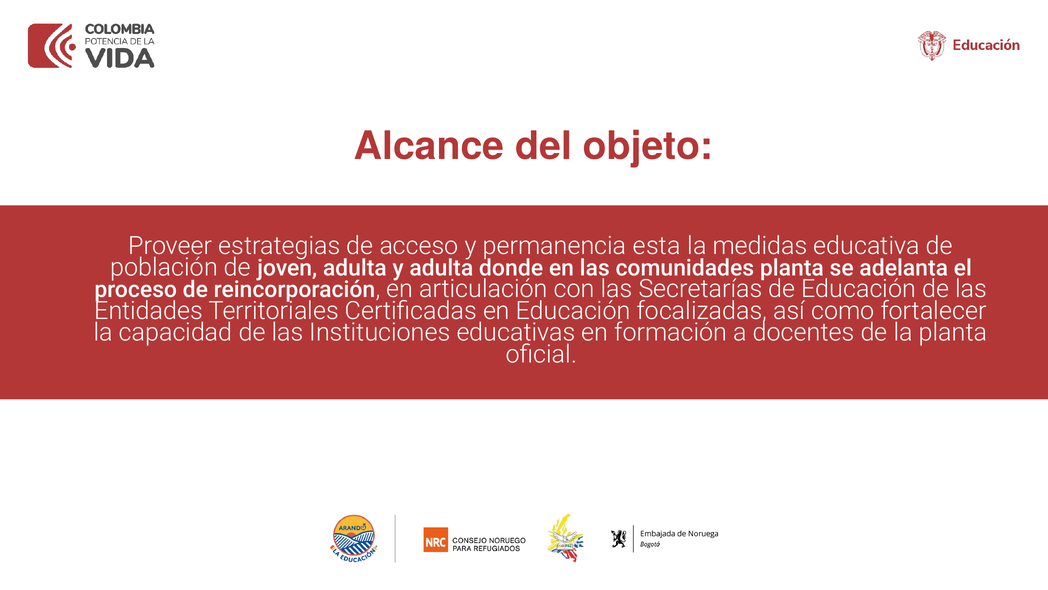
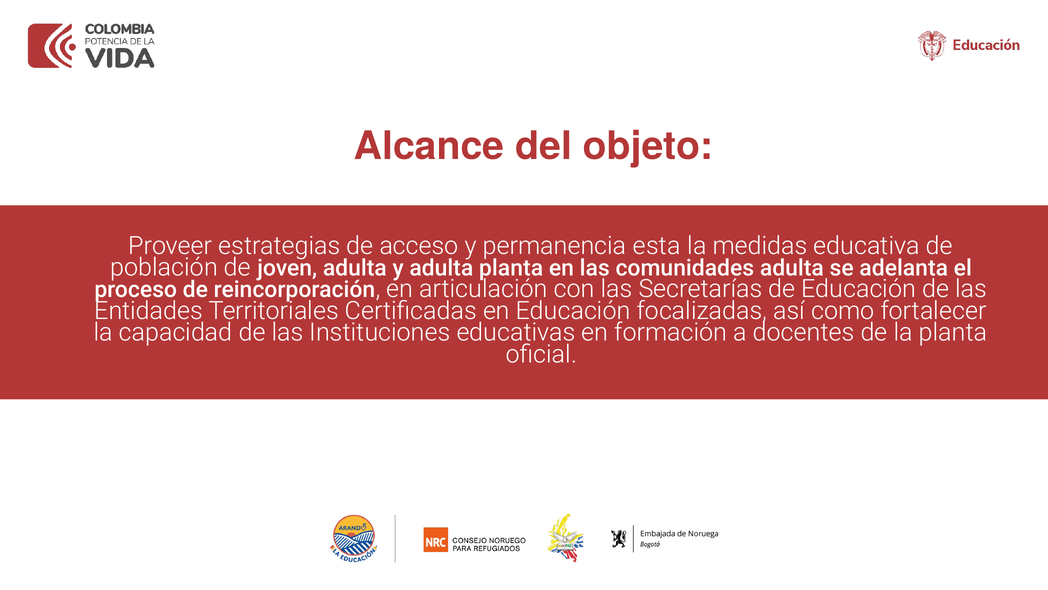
adulta donde: donde -> planta (511, 268)
comunidades planta: planta -> adulta (792, 268)
